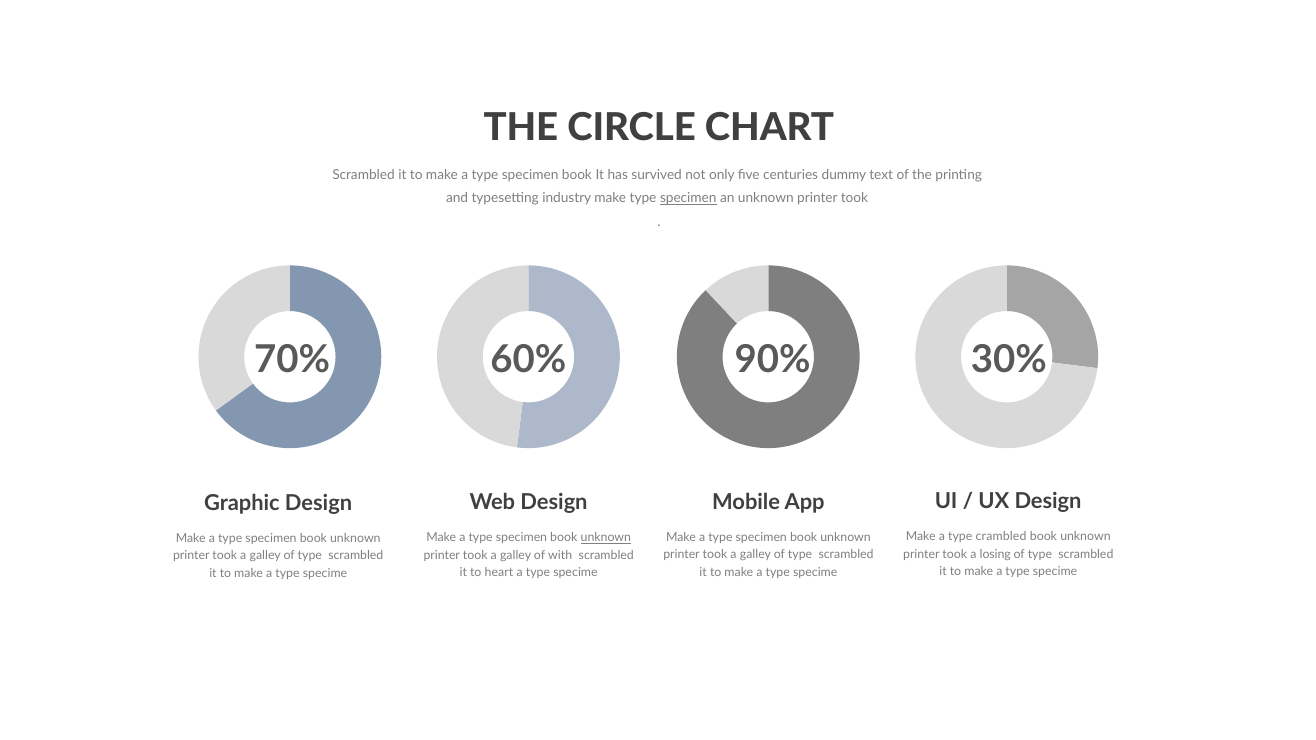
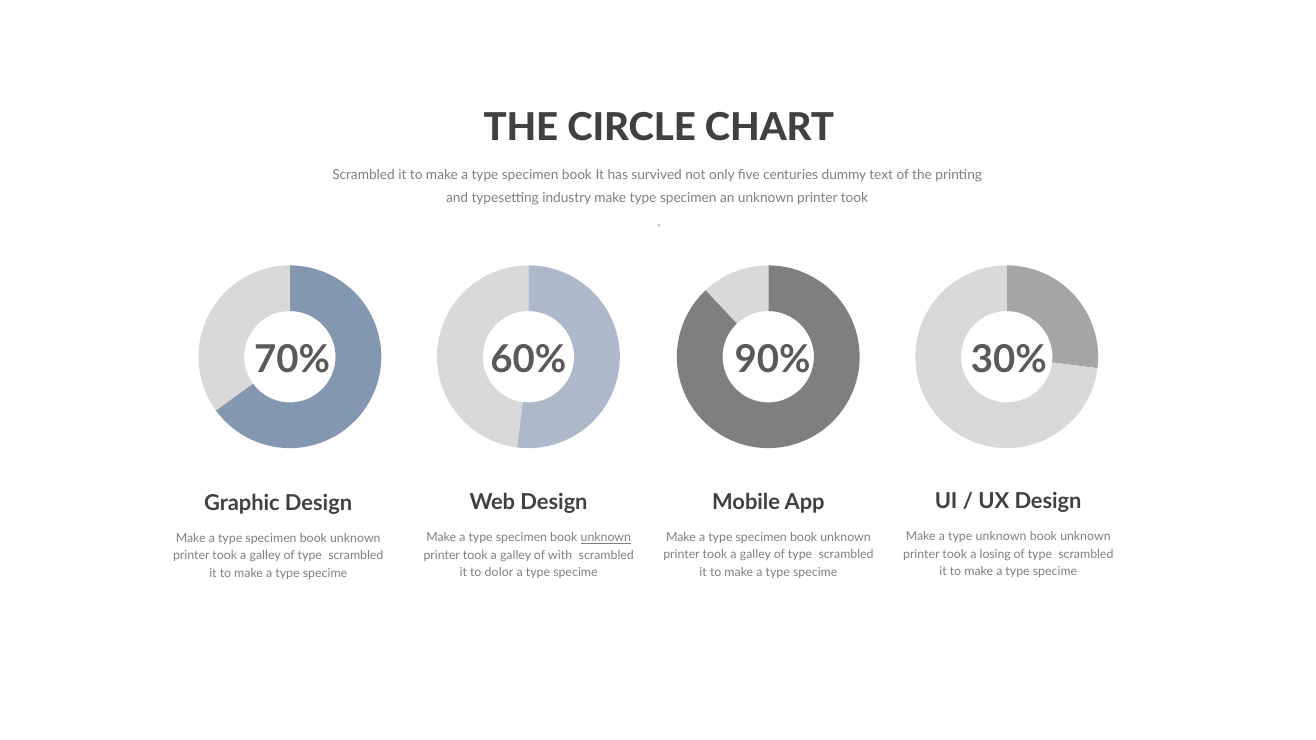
specimen underline: present -> none (688, 198)
type crambled: crambled -> unknown (1001, 537)
heart: heart -> dolor (499, 573)
